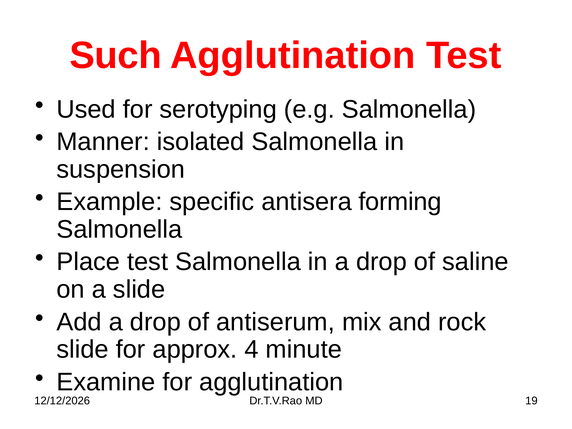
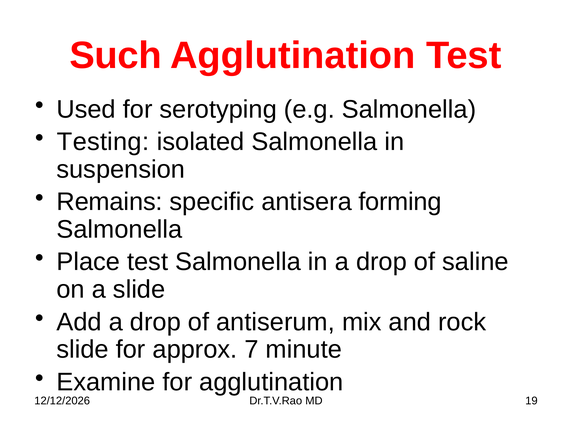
Manner: Manner -> Testing (103, 142)
Example: Example -> Remains (110, 202)
4: 4 -> 7 (251, 349)
